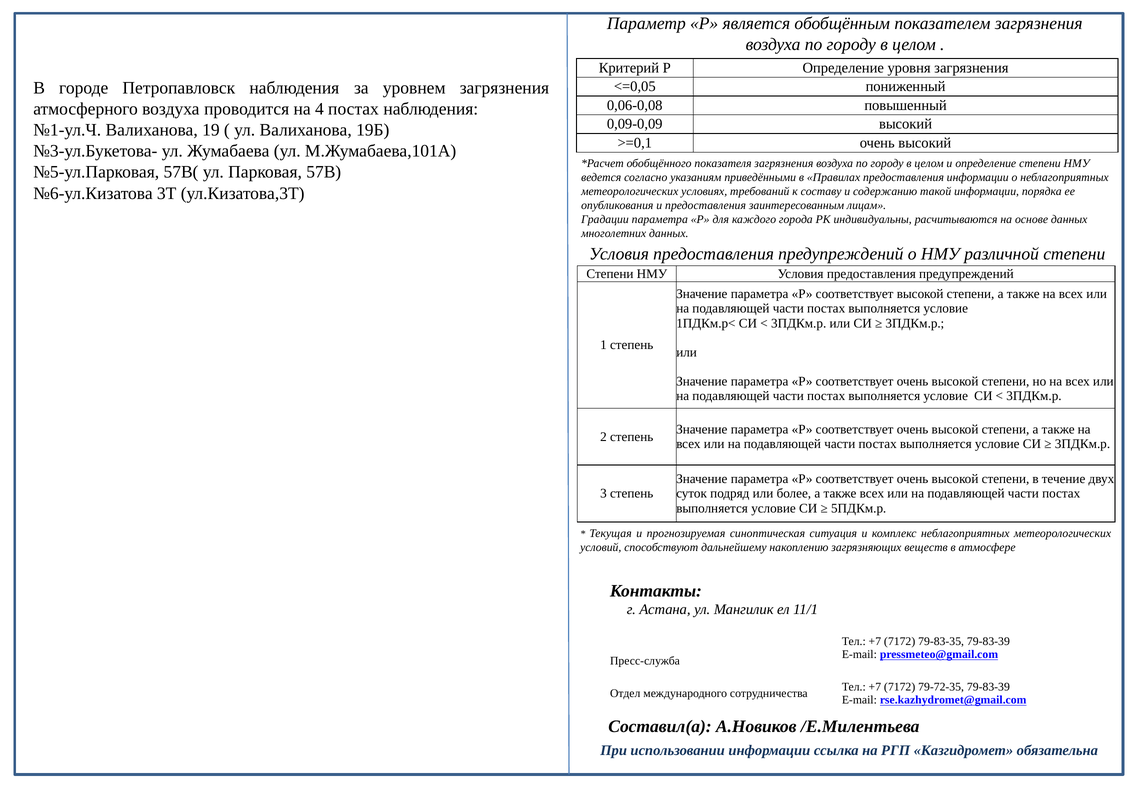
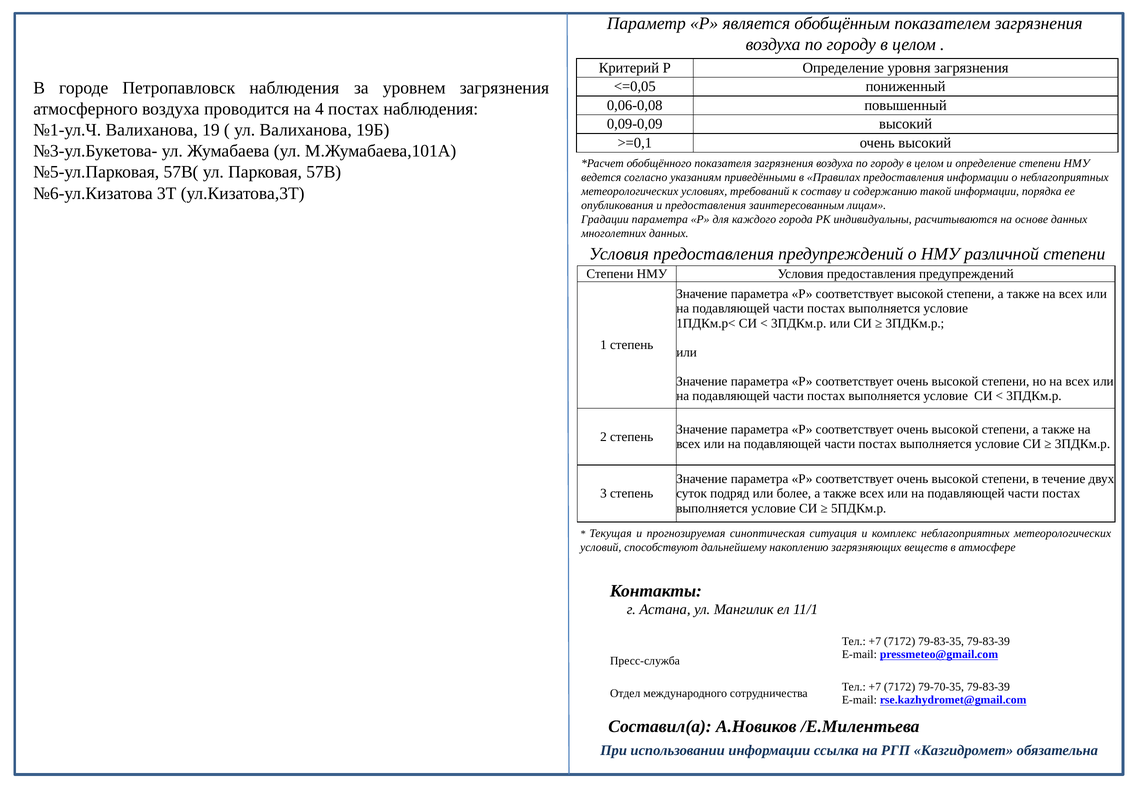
79-72-35: 79-72-35 -> 79-70-35 (941, 687)
